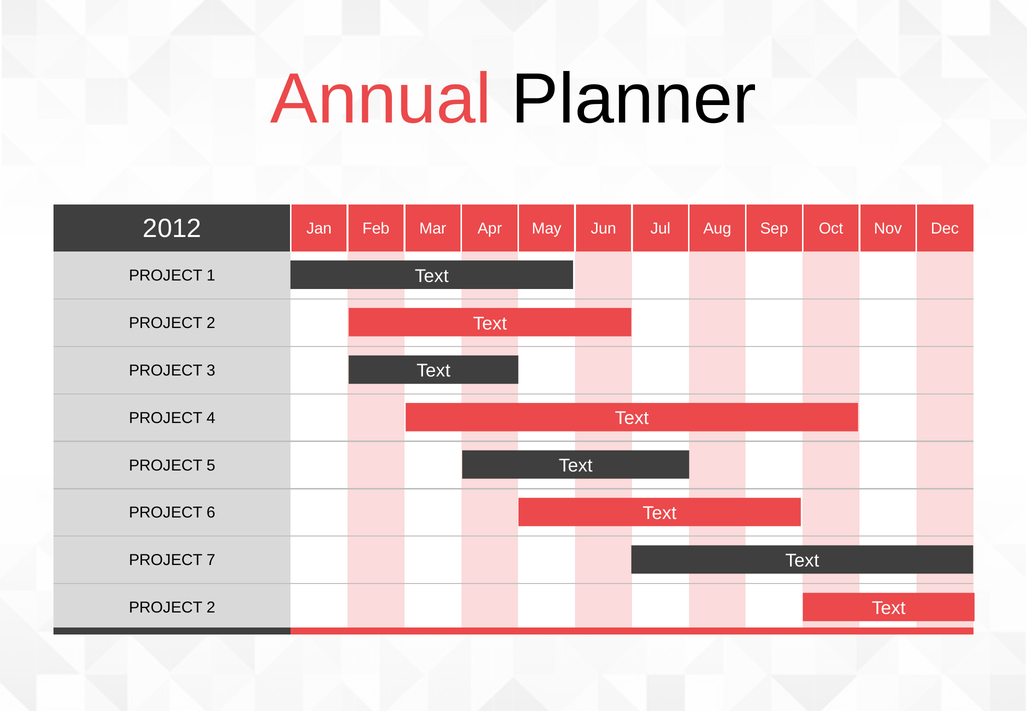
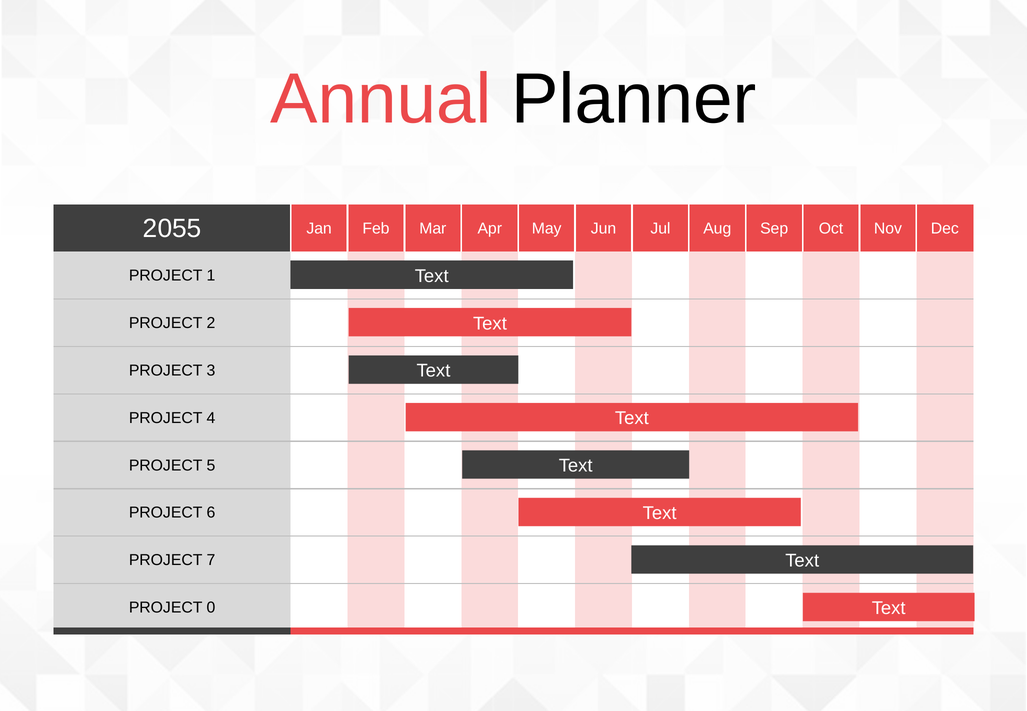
2012: 2012 -> 2055 (172, 228)
2: 2 -> 0 (211, 608)
